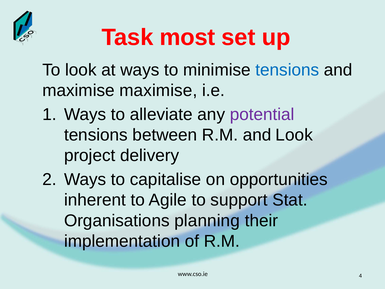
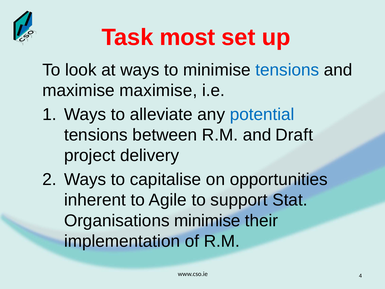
potential colour: purple -> blue (262, 114)
and Look: Look -> Draft (294, 135)
Organisations planning: planning -> minimise (207, 220)
